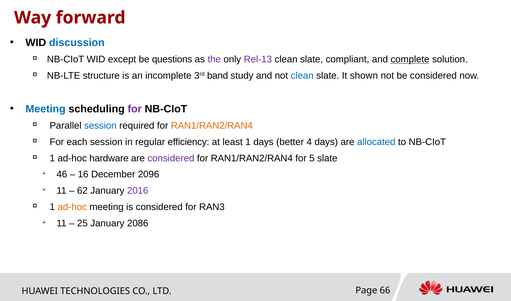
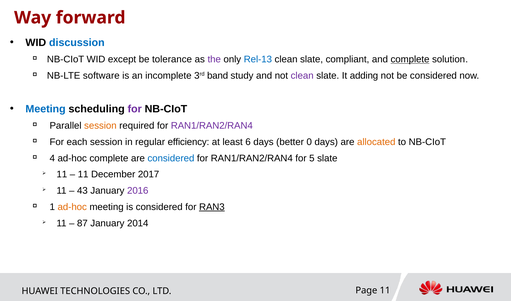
questions: questions -> tolerance (172, 60)
Rel-13 colour: purple -> blue (258, 60)
structure: structure -> software (101, 76)
clean colour: blue -> purple (302, 76)
shown: shown -> adding (364, 76)
session colour: blue -> orange (100, 126)
RAN1/RAN2/RAN4 colour: orange -> purple (212, 126)
least 1: 1 -> 6 (248, 142)
4: 4 -> 0 (309, 142)
allocated colour: blue -> orange (376, 142)
1: 1 -> 4 (52, 159)
ad-hoc hardware: hardware -> complete (109, 159)
considered colour: purple -> blue (171, 159)
46: 46 -> 11 (62, 175)
16: 16 -> 11 (83, 175)
2096: 2096 -> 2017 (149, 175)
62: 62 -> 43 (82, 191)
RAN3 underline: none -> present (212, 207)
25: 25 -> 87 (82, 224)
2086: 2086 -> 2014 (138, 224)
Page 66: 66 -> 11 (385, 291)
